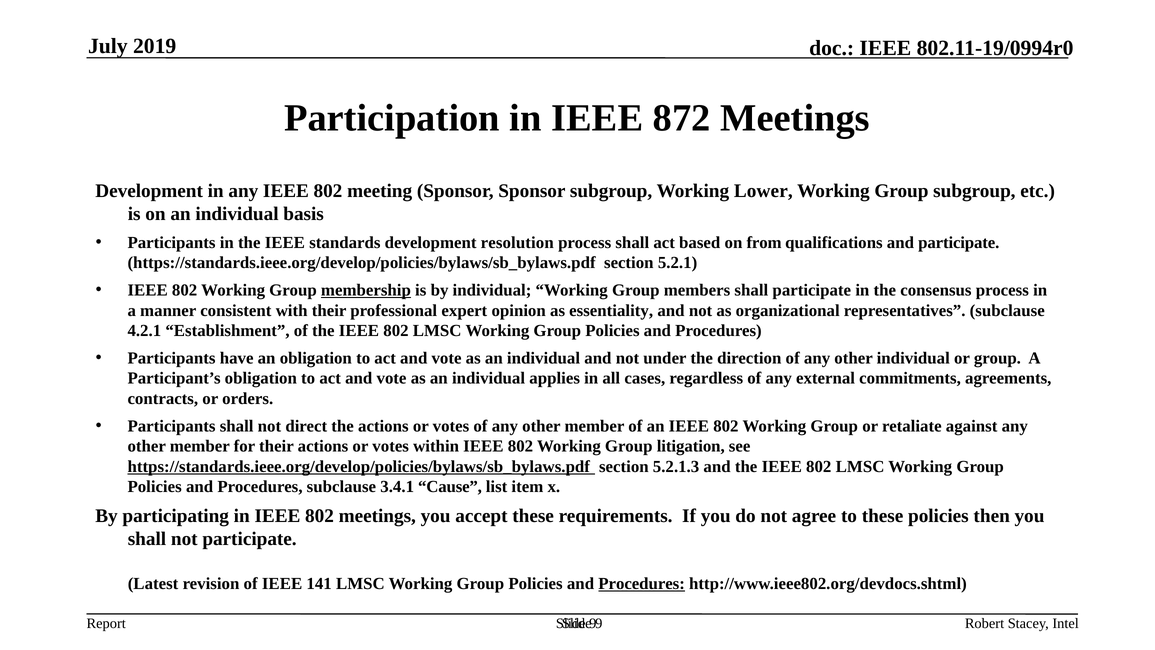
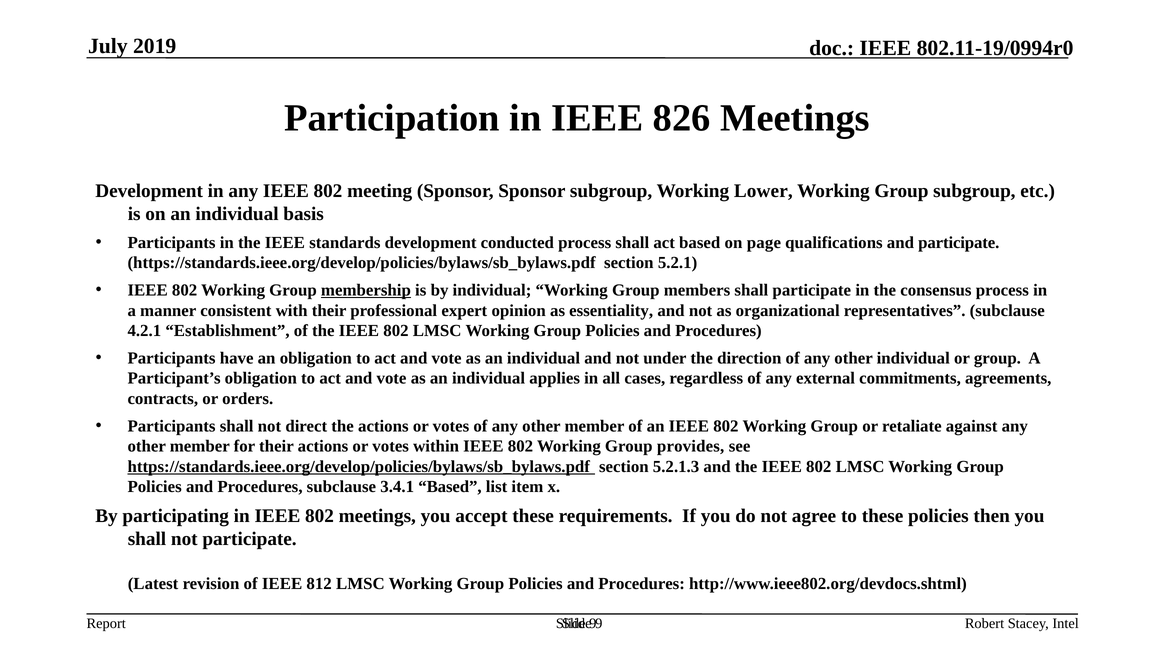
872: 872 -> 826 (682, 118)
resolution: resolution -> conducted (517, 242)
from: from -> page (764, 242)
litigation: litigation -> provides (691, 446)
3.4.1 Cause: Cause -> Based (450, 487)
141: 141 -> 812 (319, 583)
Procedures underline: present -> none (642, 583)
